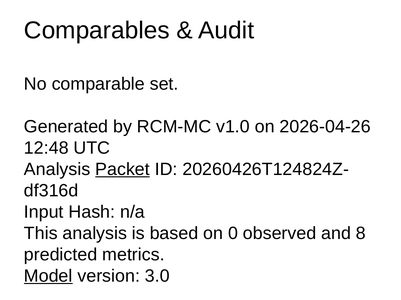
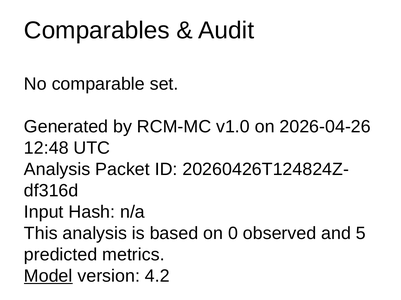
Packet underline: present -> none (123, 170)
8: 8 -> 5 (361, 234)
3.0: 3.0 -> 4.2 (157, 277)
